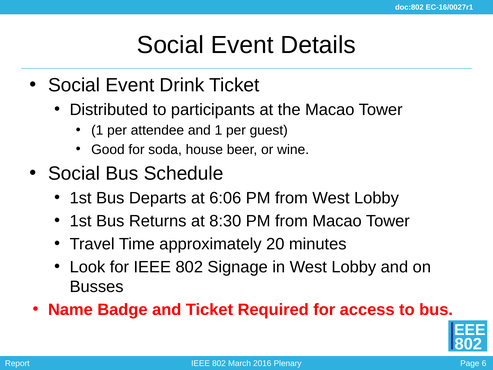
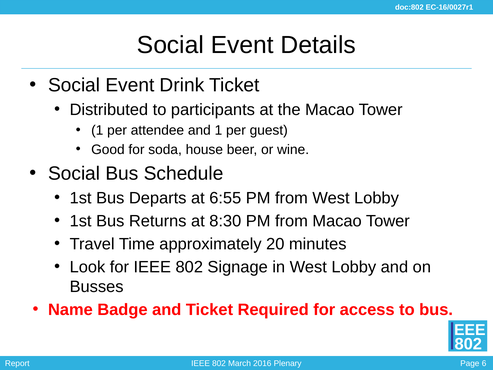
6:06: 6:06 -> 6:55 (225, 198)
